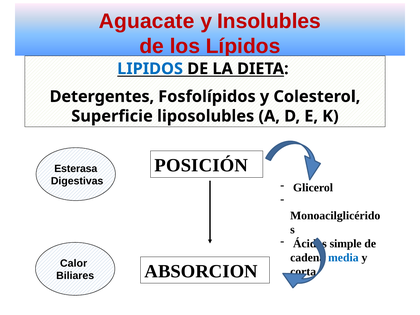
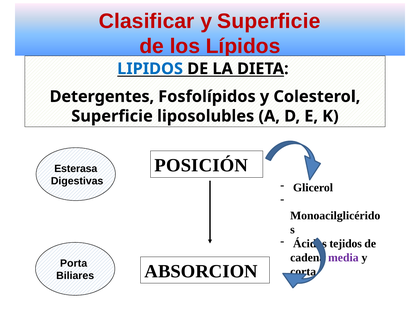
Aguacate: Aguacate -> Clasificar (147, 21)
y Insolubles: Insolubles -> Superficie (269, 21)
simple: simple -> tejidos (346, 244)
media colour: blue -> purple (343, 258)
Calor: Calor -> Porta (74, 263)
